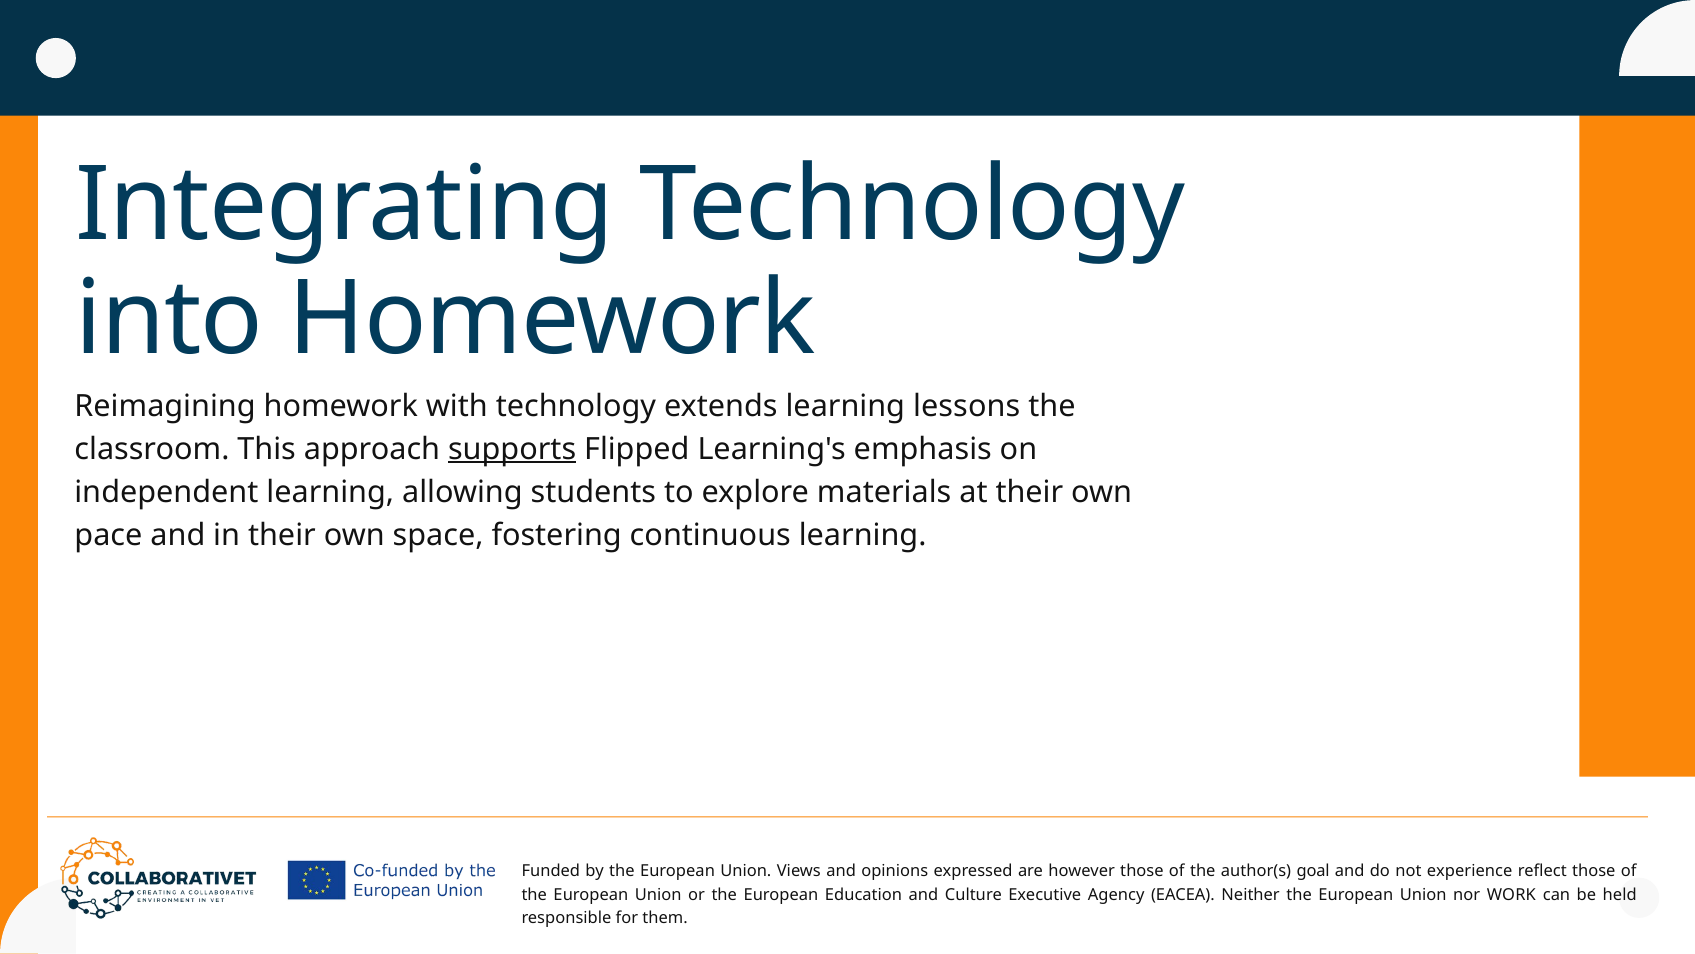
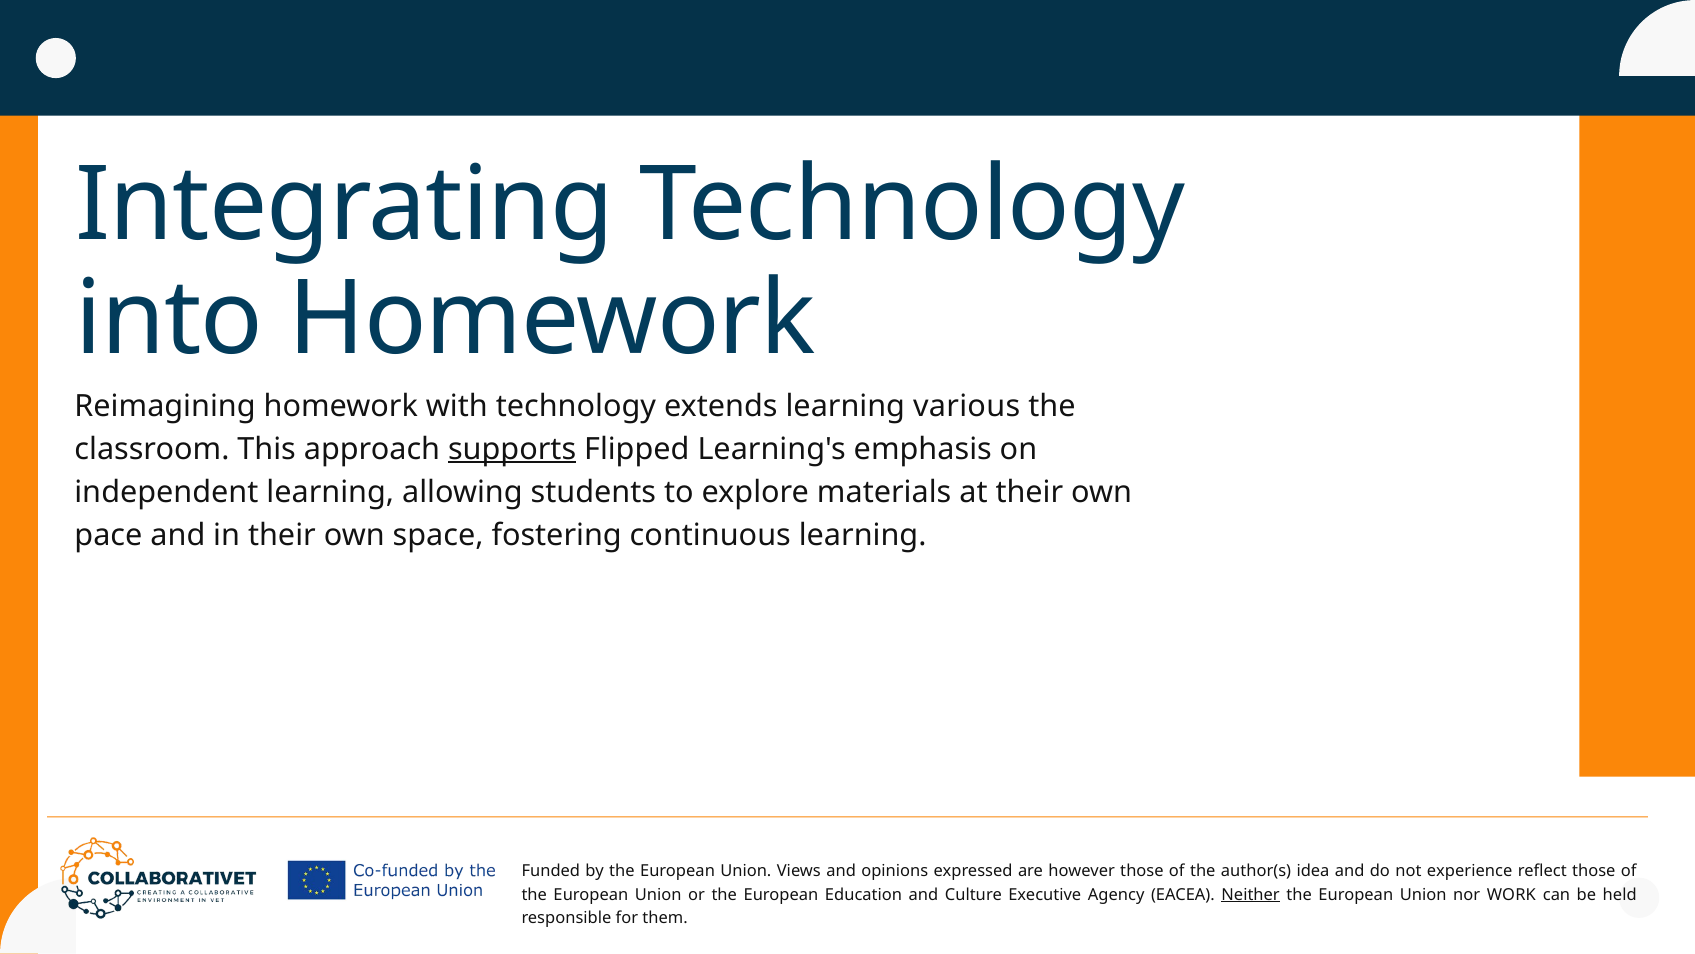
lessons: lessons -> various (967, 406)
goal: goal -> idea (1313, 871)
Neither underline: none -> present (1251, 894)
